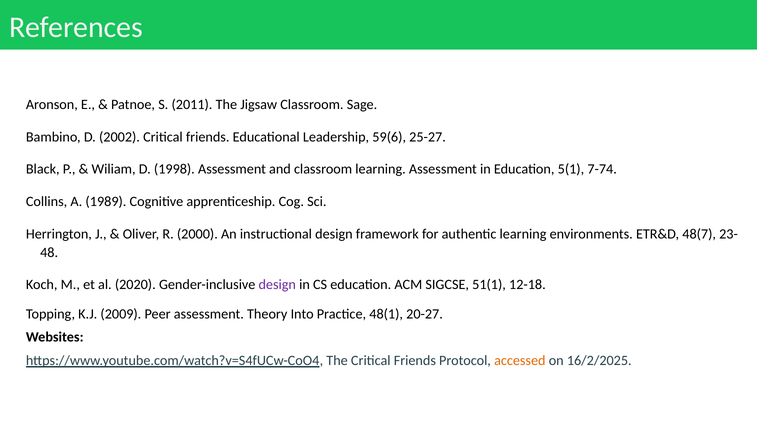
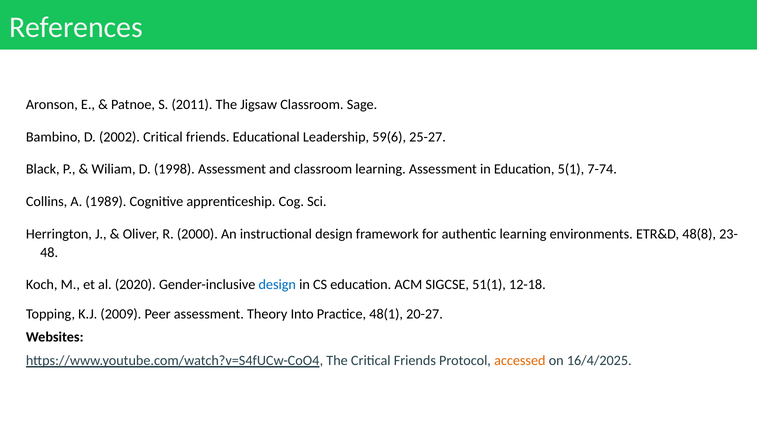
48(7: 48(7 -> 48(8 (699, 234)
design colour: purple -> blue (277, 285)
16/2/2025: 16/2/2025 -> 16/4/2025 (599, 361)
